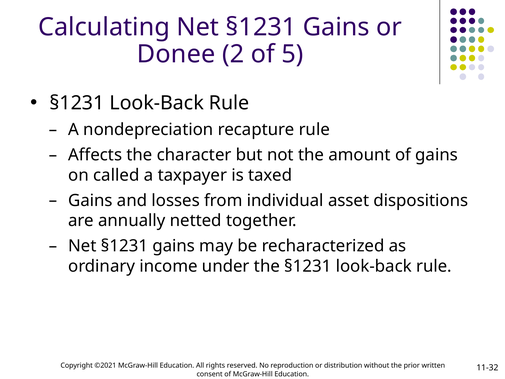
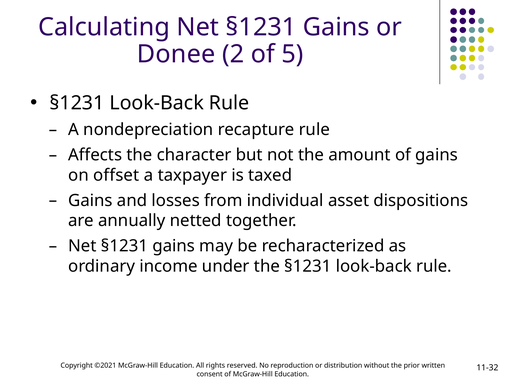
called: called -> offset (116, 175)
